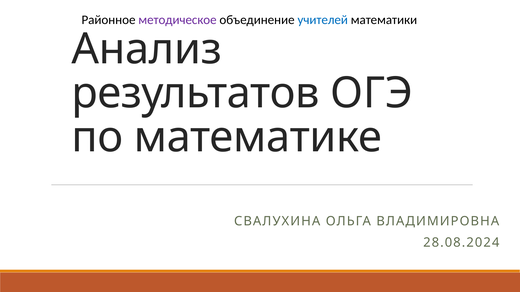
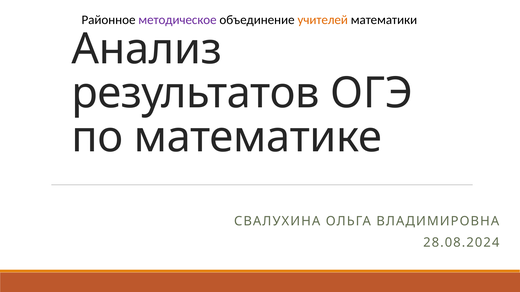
учителей colour: blue -> orange (323, 20)
